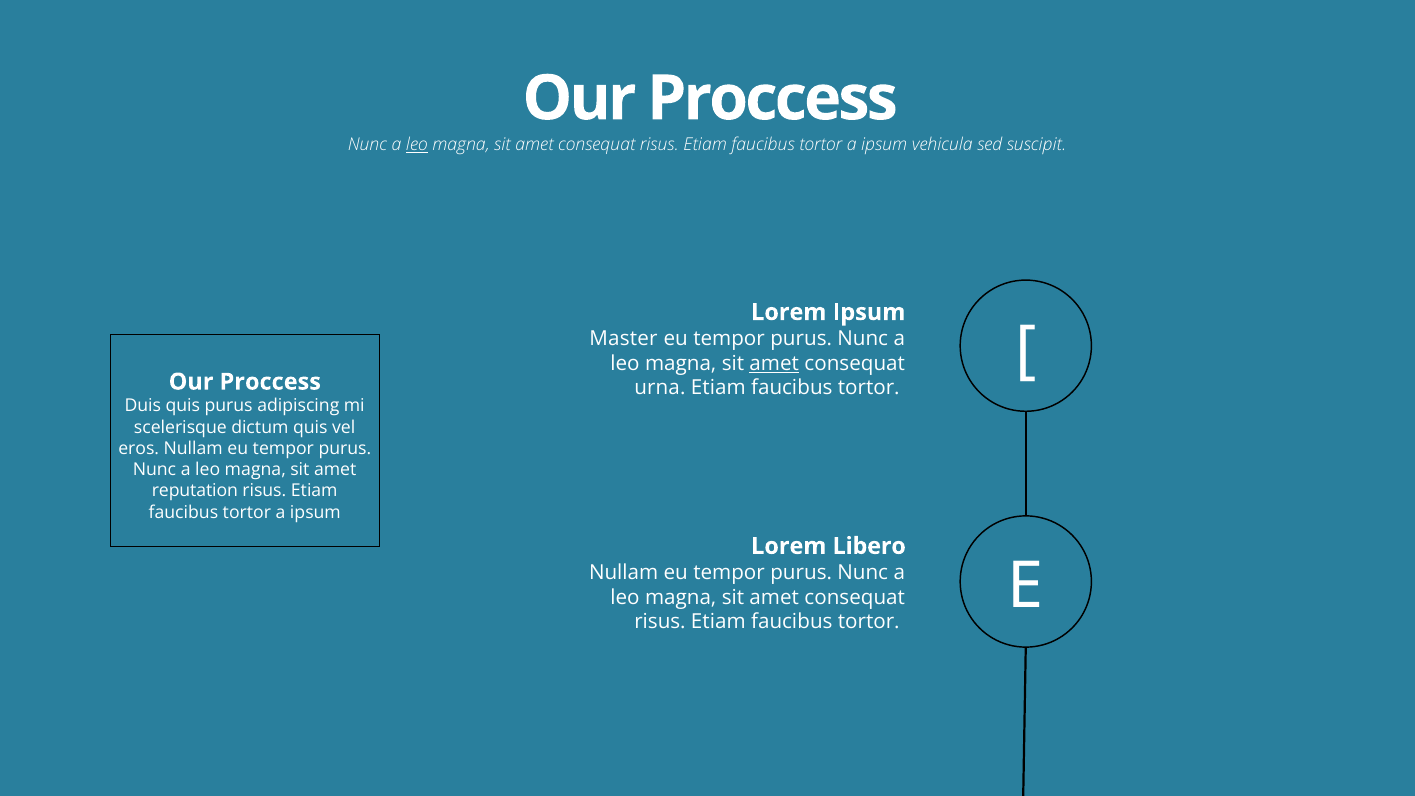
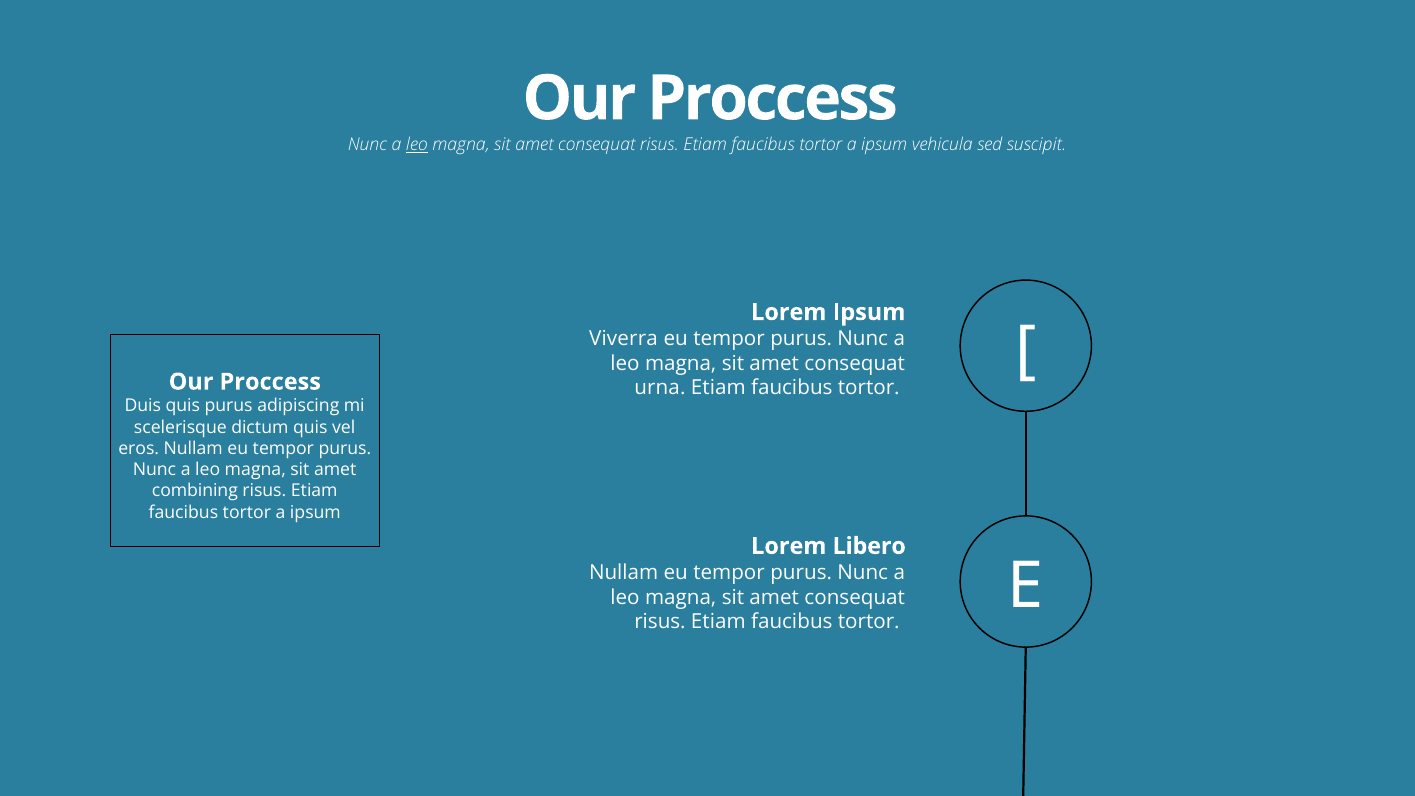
Master: Master -> Viverra (623, 339)
amet underline: present -> none (774, 363)
reputation: reputation -> combining (195, 491)
